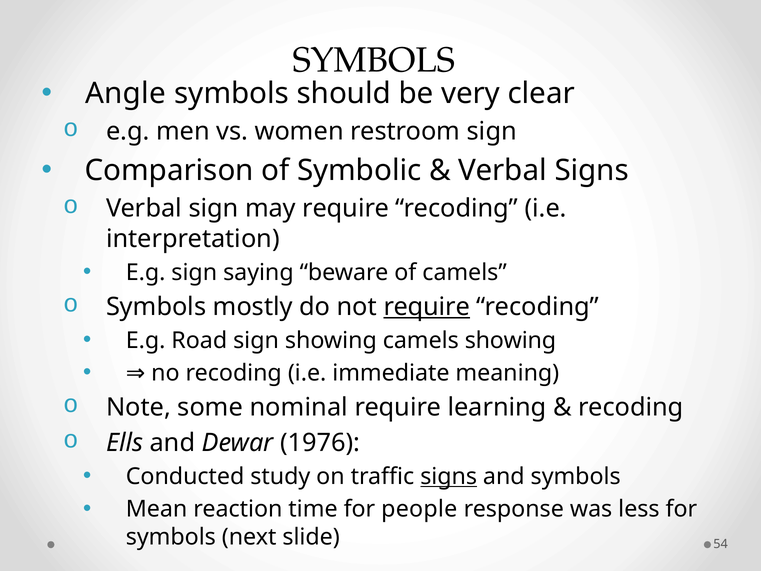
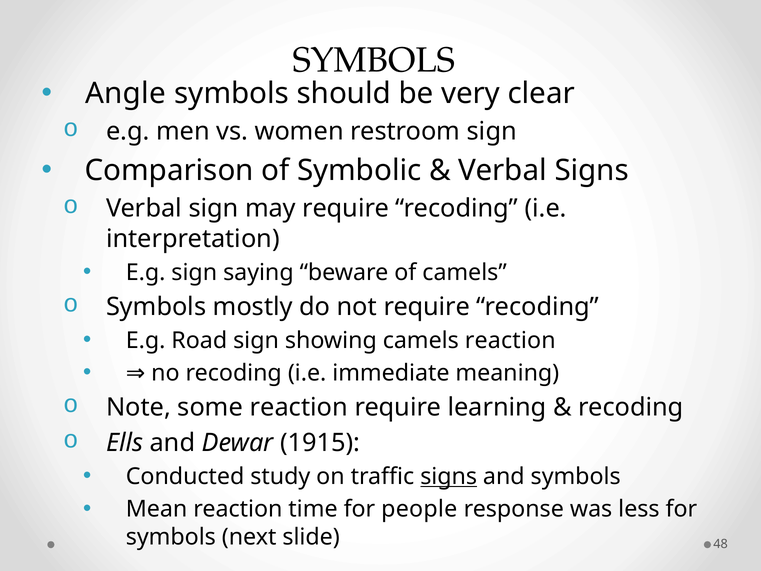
require underline: present -> none (427, 307)
camels showing: showing -> reaction (510, 340)
some nominal: nominal -> reaction (299, 407)
1976: 1976 -> 1915 (320, 443)
54: 54 -> 48 (721, 544)
